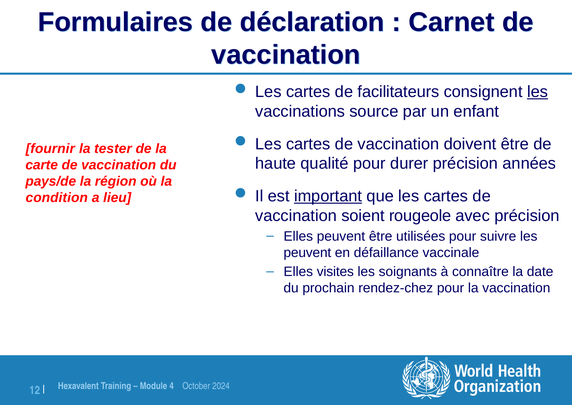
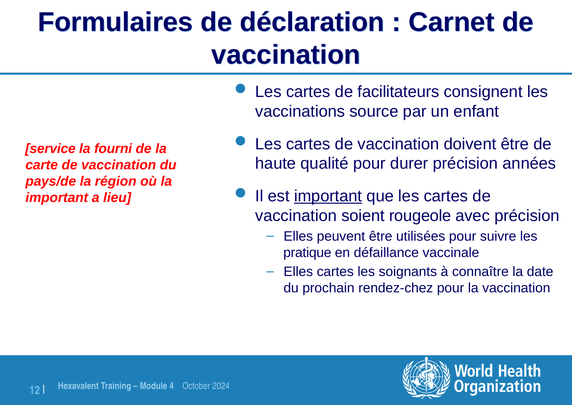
les underline: present -> none (537, 92)
fournir: fournir -> service (50, 149)
tester: tester -> fourni (113, 149)
condition: condition -> important (57, 198)
peuvent: peuvent -> pratique (307, 252)
Elles visites: visites -> cartes (335, 271)
